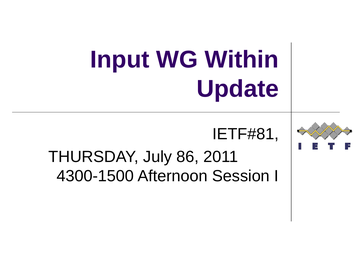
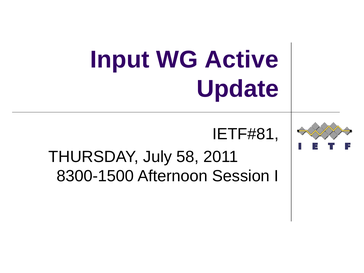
Within: Within -> Active (242, 60)
86: 86 -> 58 (188, 157)
4300-1500: 4300-1500 -> 8300-1500 (95, 176)
